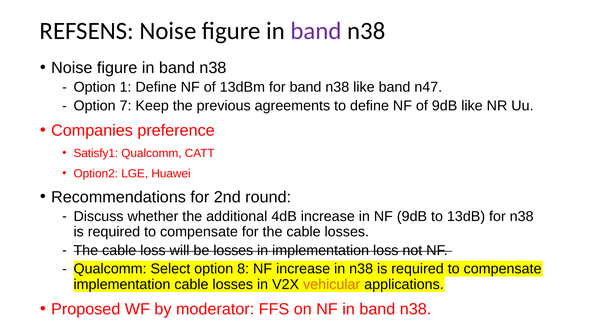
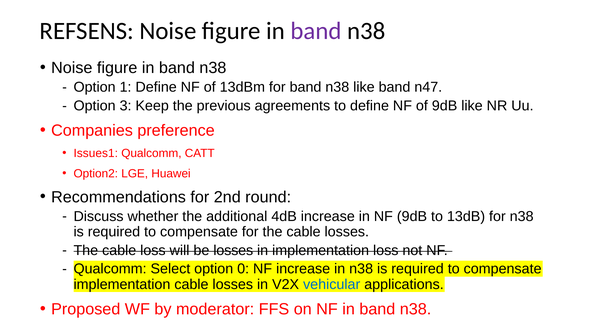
7: 7 -> 3 (126, 106)
Satisfy1: Satisfy1 -> Issues1 (96, 153)
8: 8 -> 0 (243, 269)
vehicular colour: orange -> blue (332, 284)
